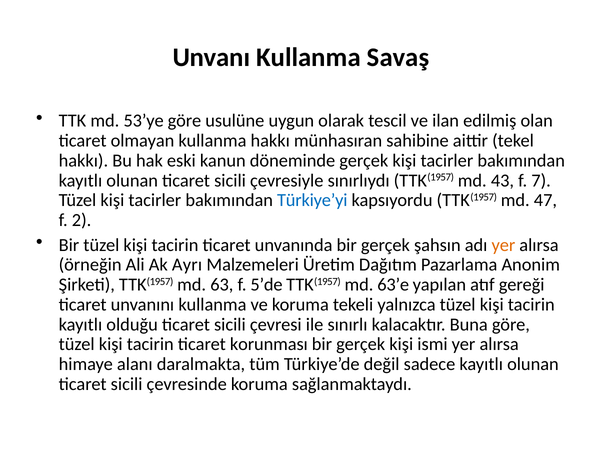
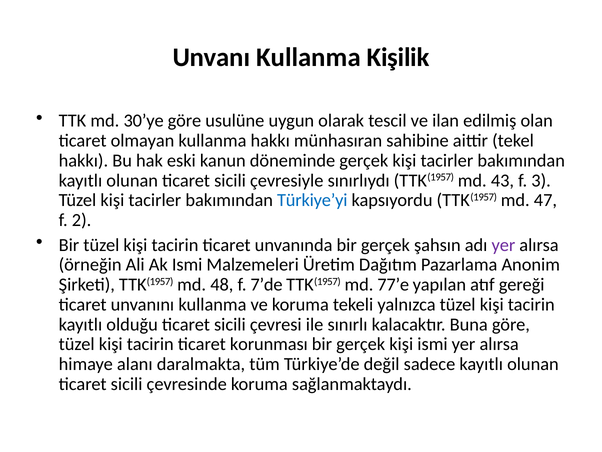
Savaş: Savaş -> Kişilik (398, 58)
53’ye: 53’ye -> 30’ye (144, 121)
7: 7 -> 3 (541, 180)
yer colour: orange -> purple (503, 245)
Ak Ayrı: Ayrı -> Ismi (187, 265)
63: 63 -> 48 (222, 284)
5’de: 5’de -> 7’de (266, 284)
63’e: 63’e -> 77’e (393, 284)
